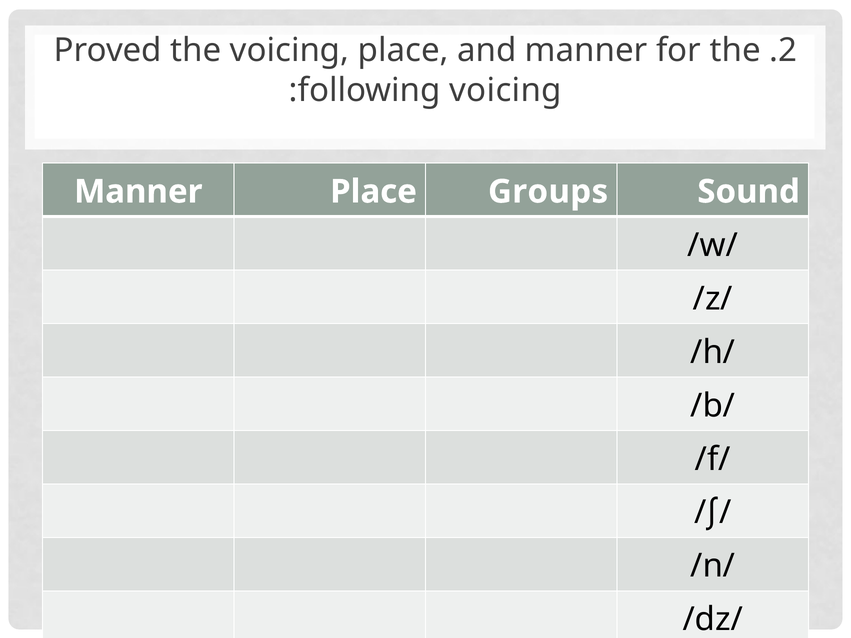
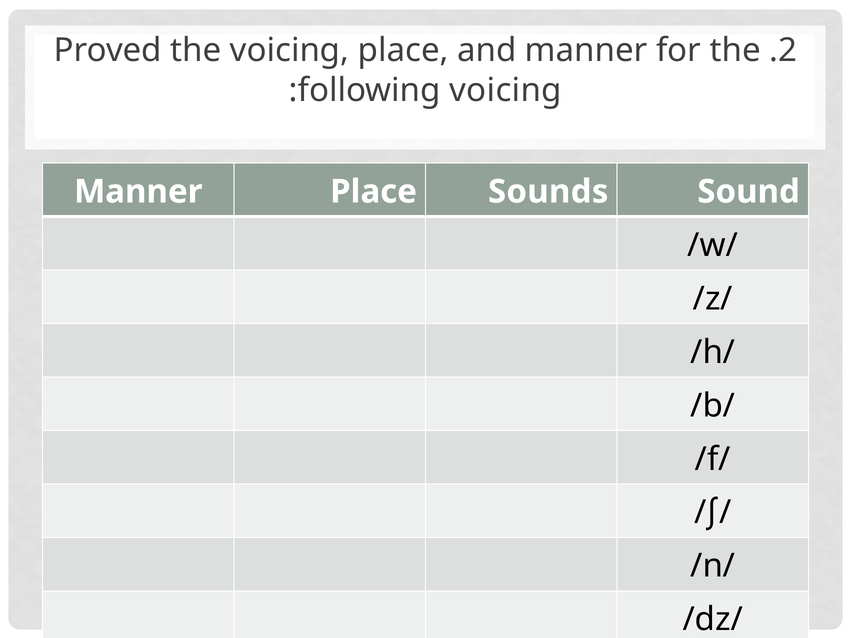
Groups: Groups -> Sounds (548, 192)
